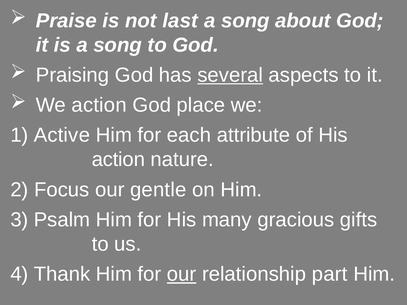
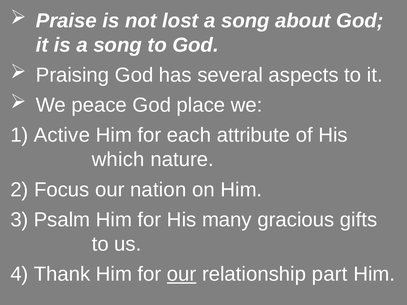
last: last -> lost (180, 21)
several underline: present -> none (230, 75)
We action: action -> peace (99, 105)
action: action -> which (118, 160)
gentle: gentle -> nation (158, 190)
